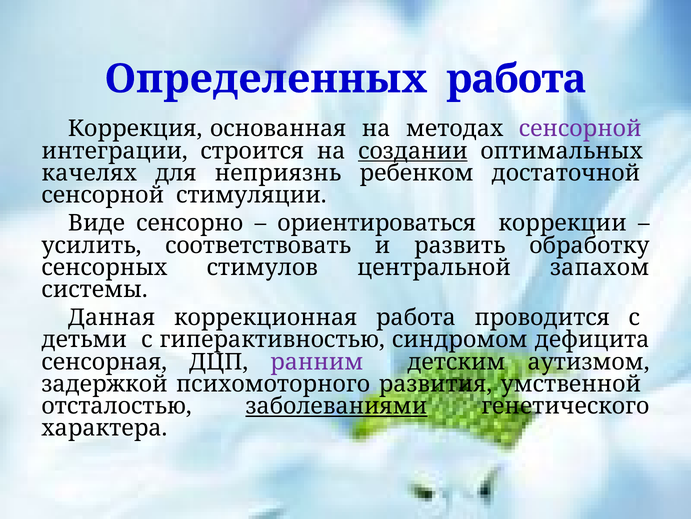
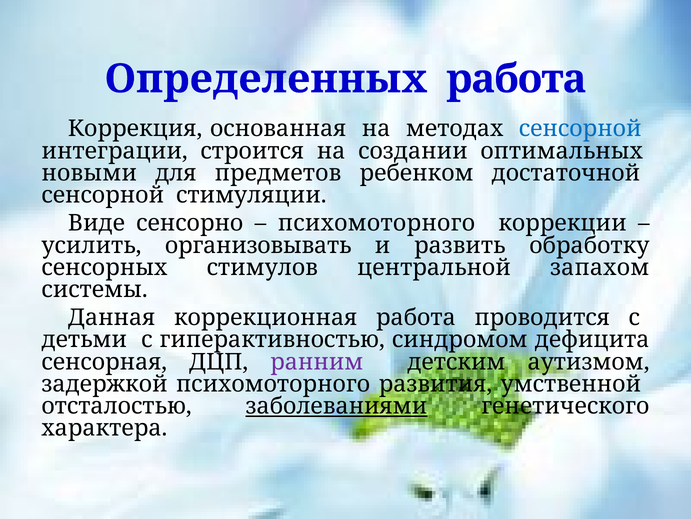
сенсорной colour: purple -> blue (580, 129)
создании underline: present -> none (413, 151)
качелях: качелях -> новыми (89, 173)
неприязнь: неприязнь -> предметов (278, 173)
ориентироваться: ориентироваться -> психомоторного (376, 223)
соответствовать: соответствовать -> организовывать (258, 245)
